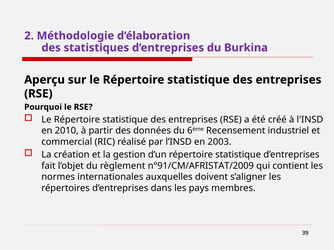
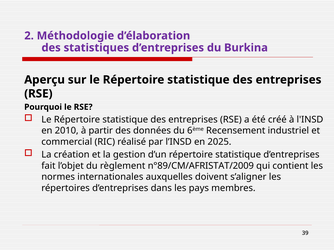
2003: 2003 -> 2025 (219, 142)
n°91/CM/AFRISTAT/2009: n°91/CM/AFRISTAT/2009 -> n°89/CM/AFRISTAT/2009 (201, 166)
